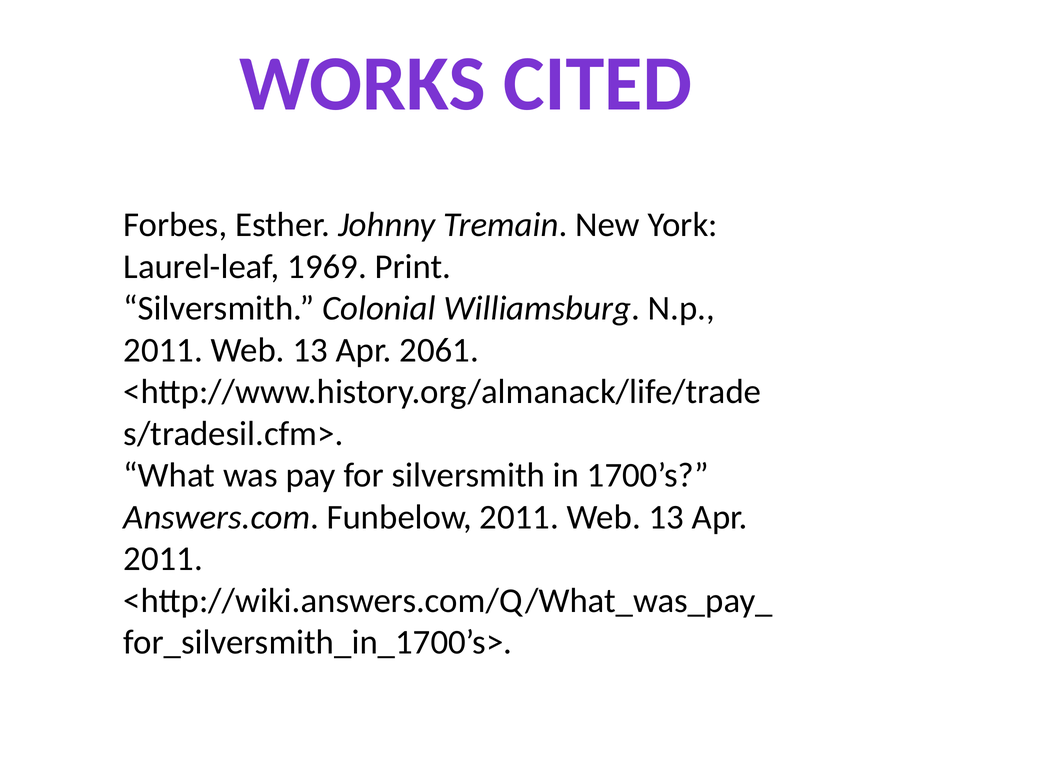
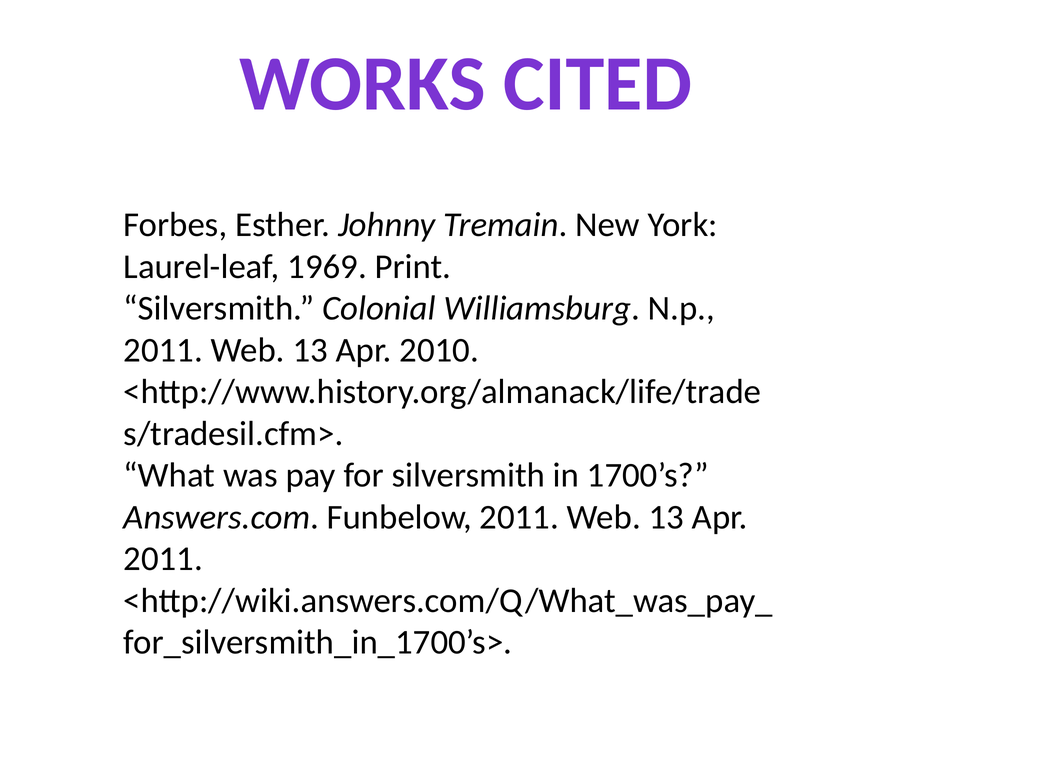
2061: 2061 -> 2010 (439, 351)
